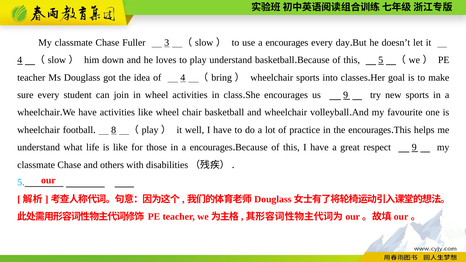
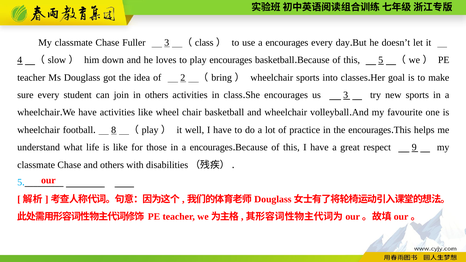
slow: slow -> class (204, 43)
play understand: understand -> encourages (231, 60)
of 4: 4 -> 2 (183, 78)
in wheel: wheel -> others (157, 95)
us 9: 9 -> 3 (346, 95)
